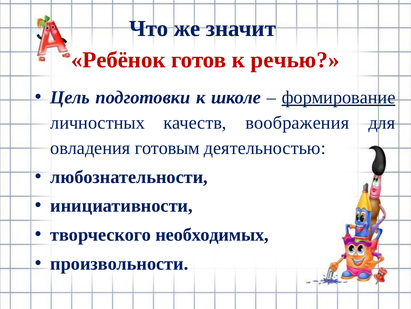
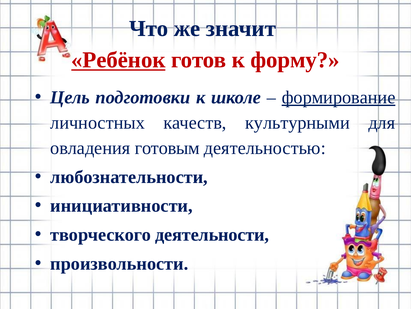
Ребёнок underline: none -> present (118, 60)
речью: речью -> форму (295, 60)
воображения: воображения -> культурными (297, 122)
необходимых: необходимых -> деятельности (212, 234)
